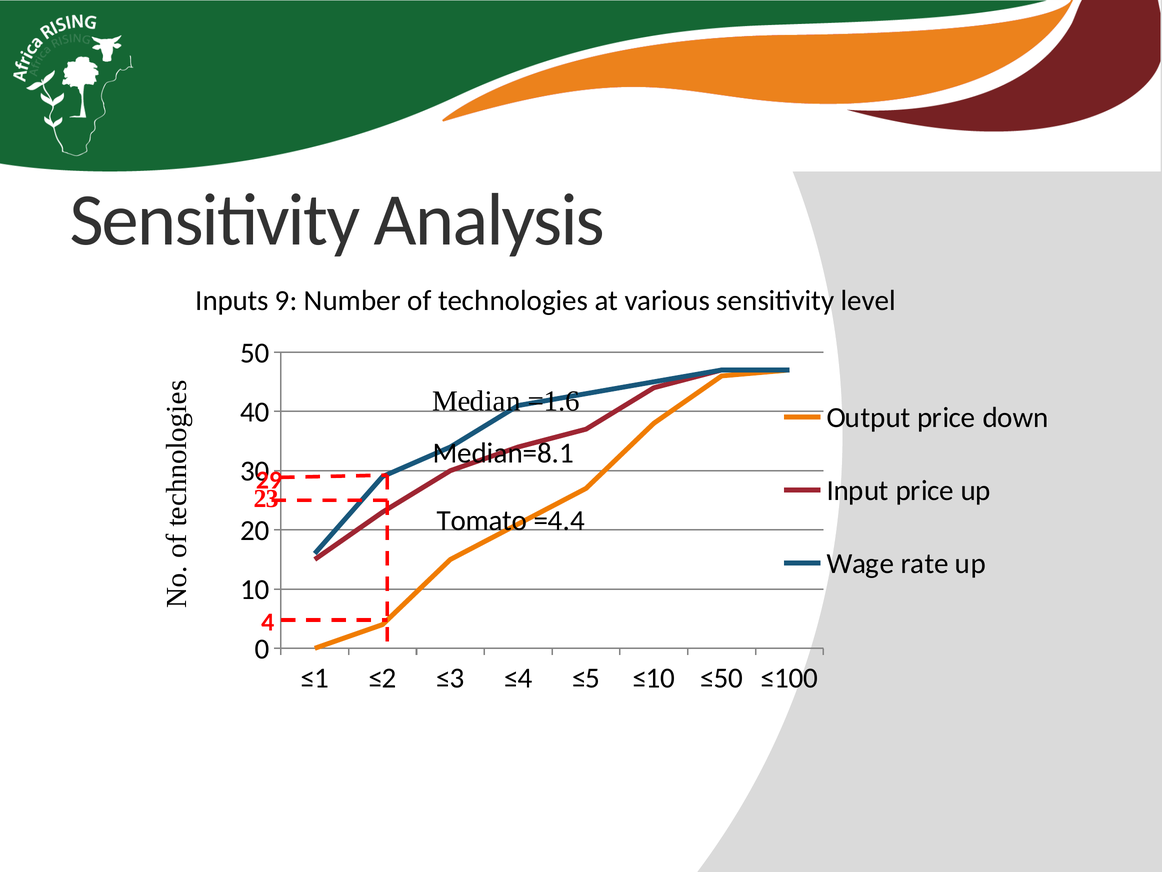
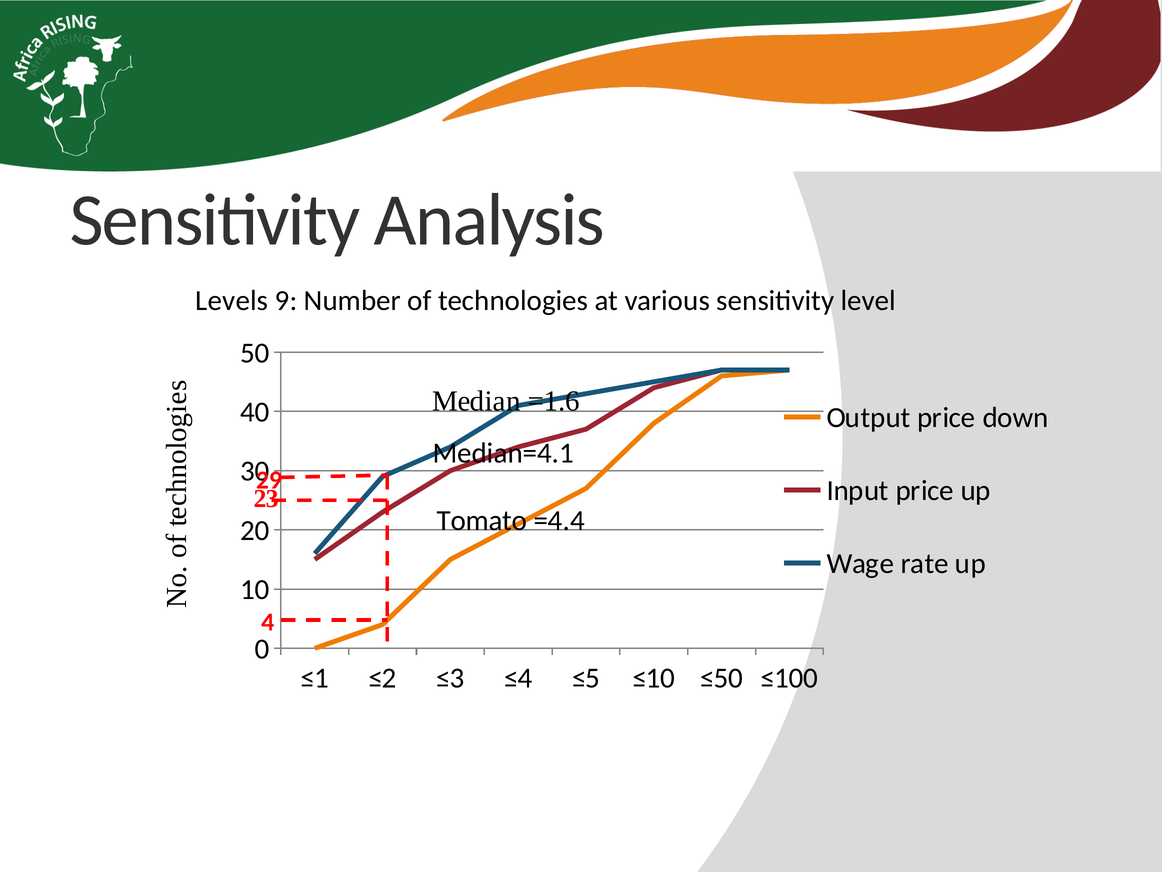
Inputs: Inputs -> Levels (232, 300)
Median=8.1: Median=8.1 -> Median=4.1 (503, 453)
